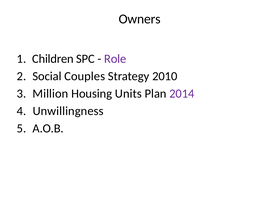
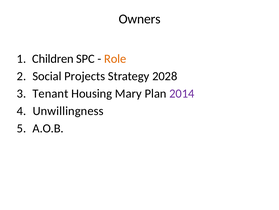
Role colour: purple -> orange (115, 59)
Couples: Couples -> Projects (85, 76)
2010: 2010 -> 2028 (165, 76)
Million: Million -> Tenant (50, 93)
Units: Units -> Mary (128, 93)
